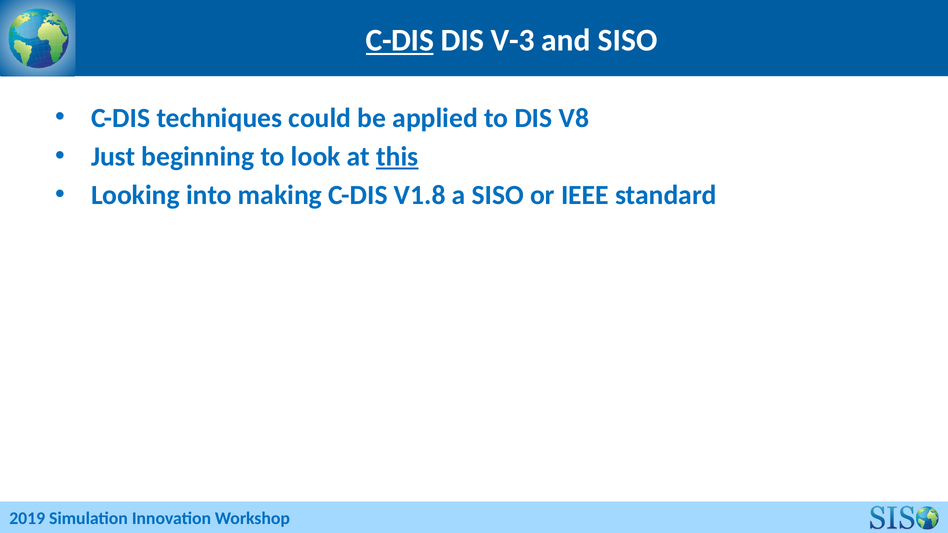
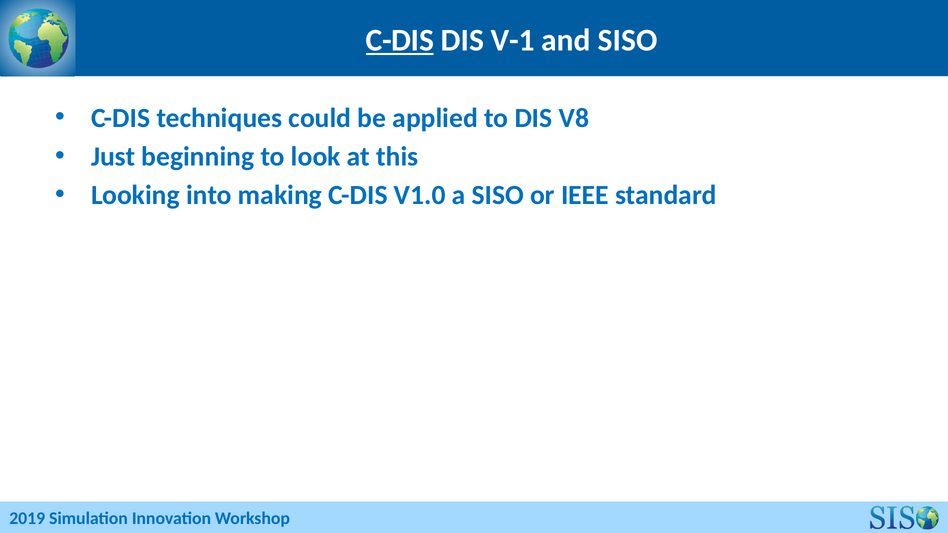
V-3: V-3 -> V-1 (513, 40)
this underline: present -> none (397, 157)
V1.8: V1.8 -> V1.0 (420, 195)
